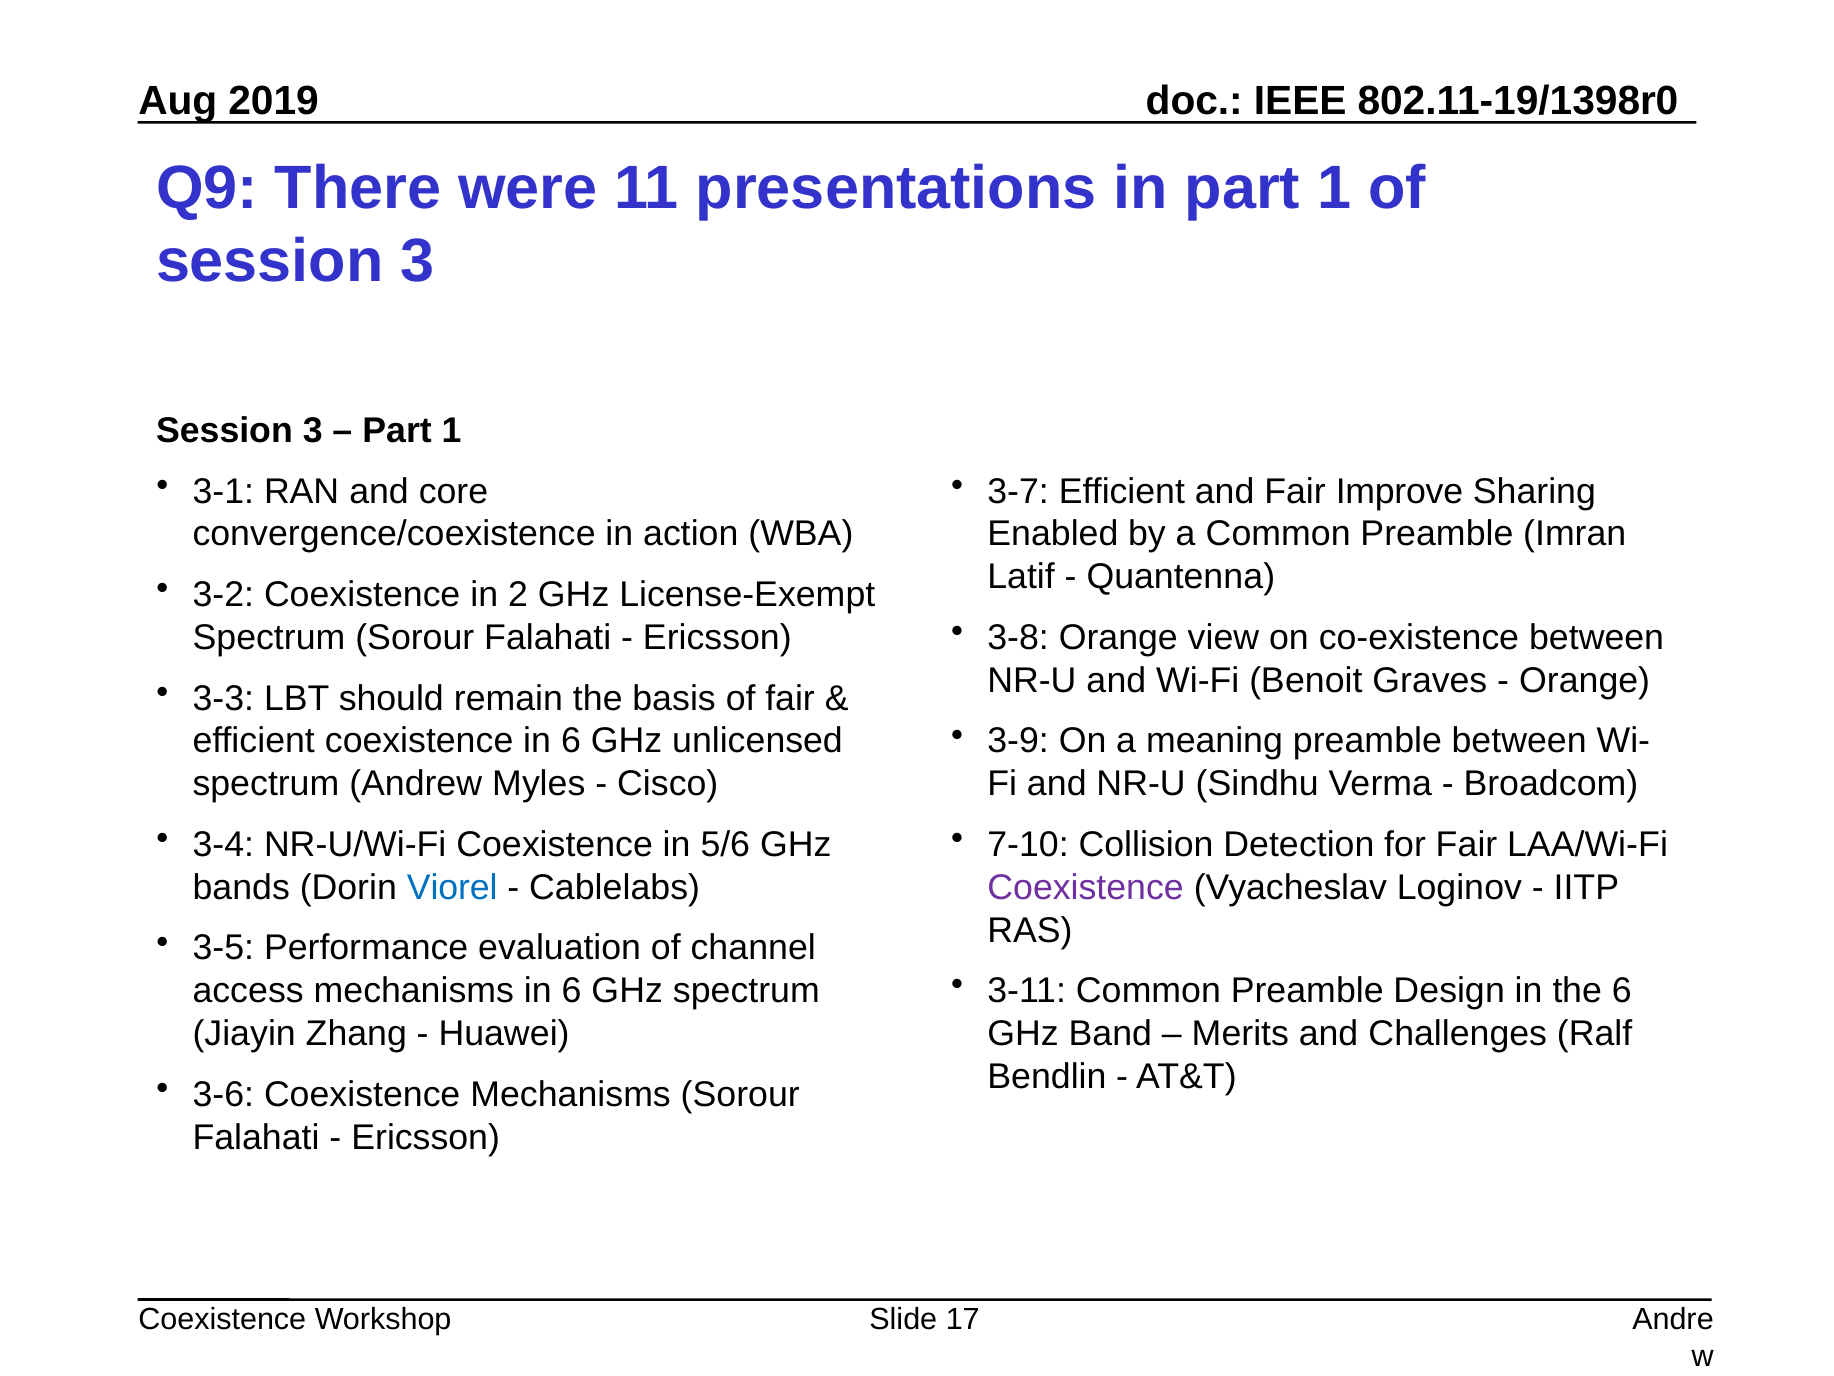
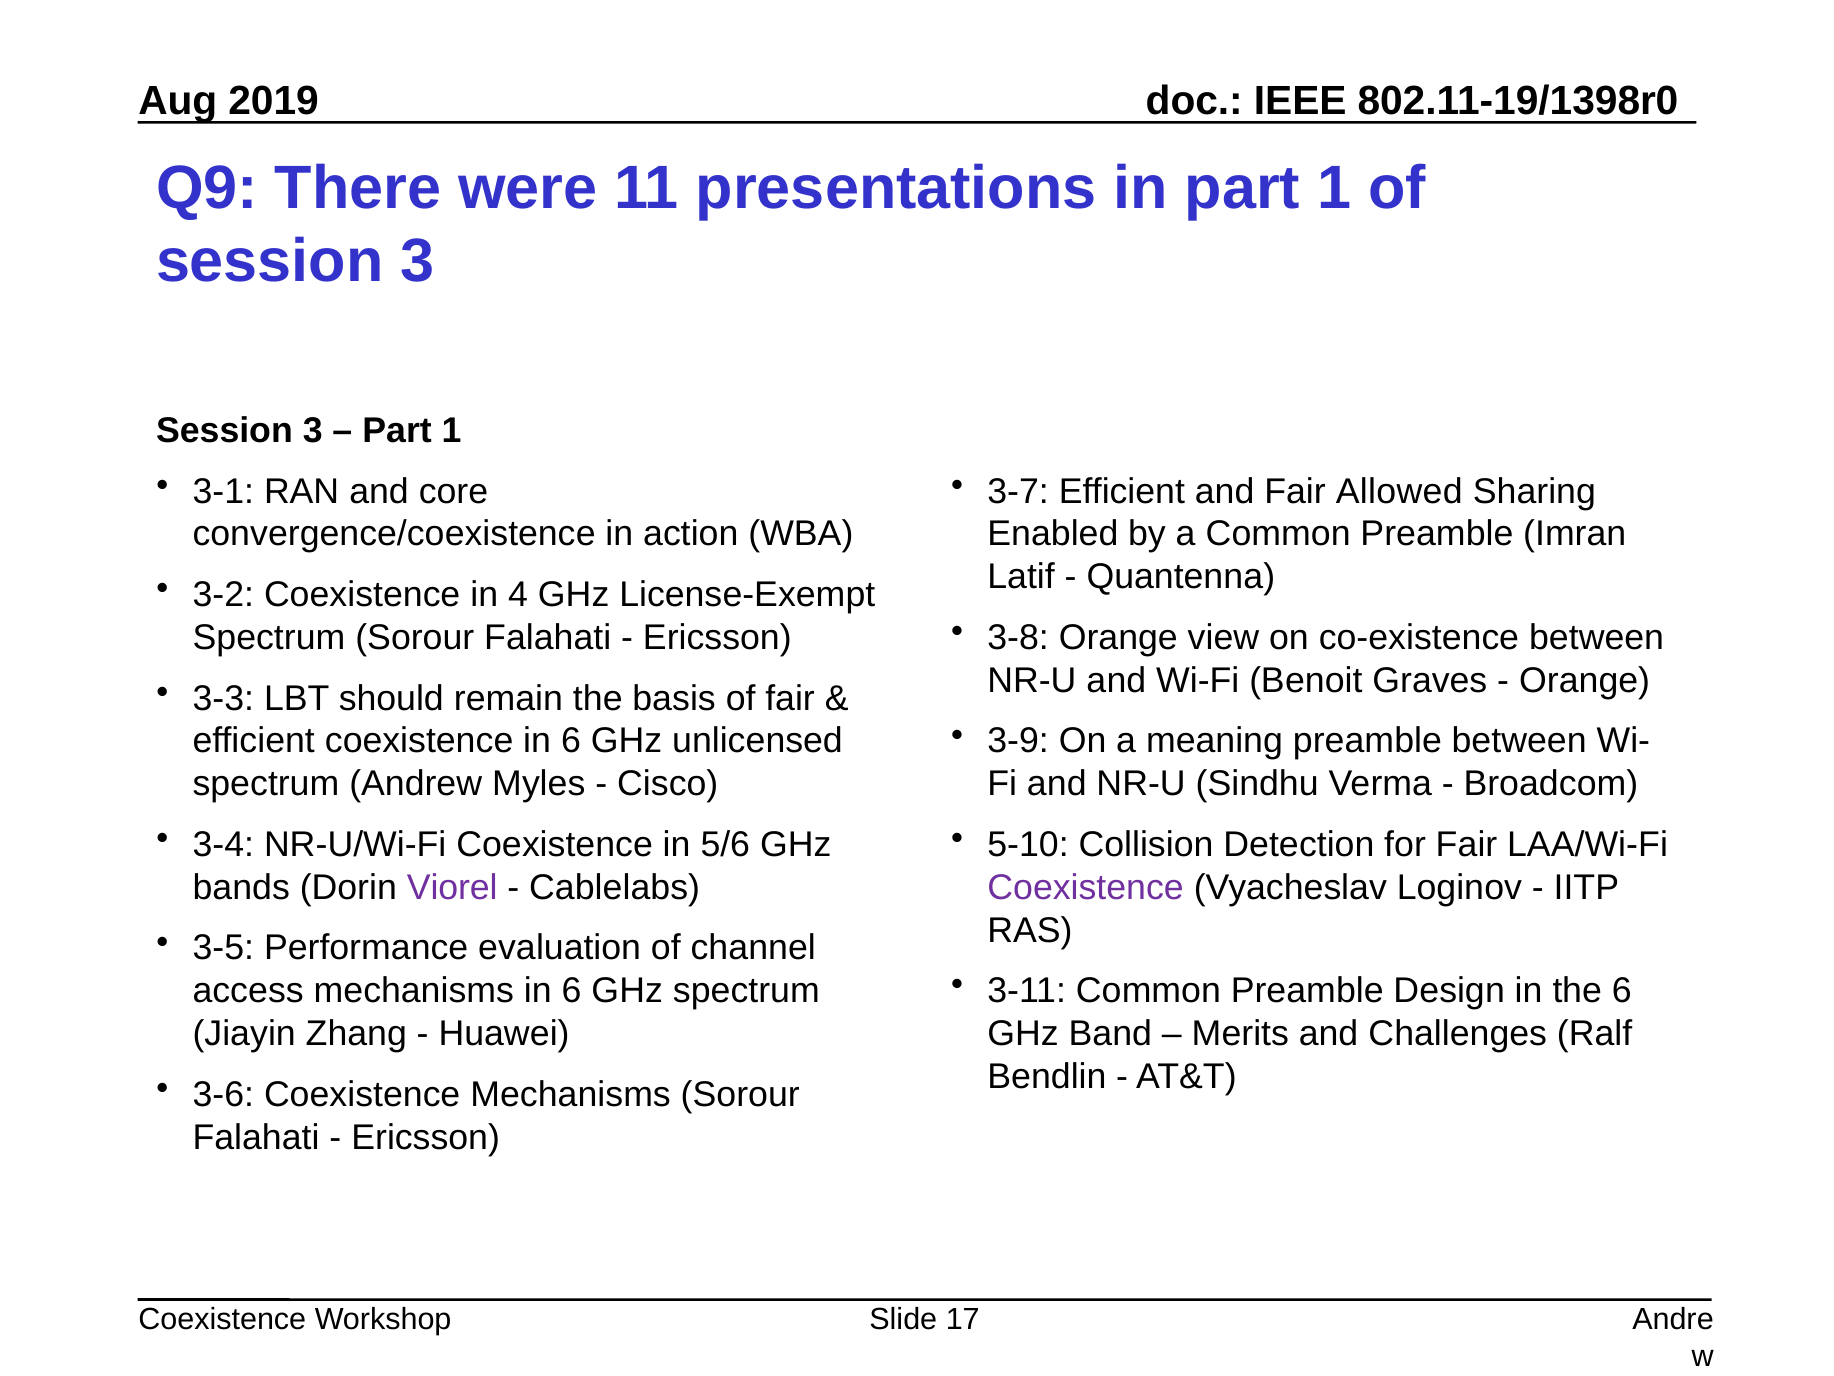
Improve: Improve -> Allowed (1399, 491)
2: 2 -> 4 (518, 595)
7-10: 7-10 -> 5-10 (1028, 844)
Viorel colour: blue -> purple (452, 887)
